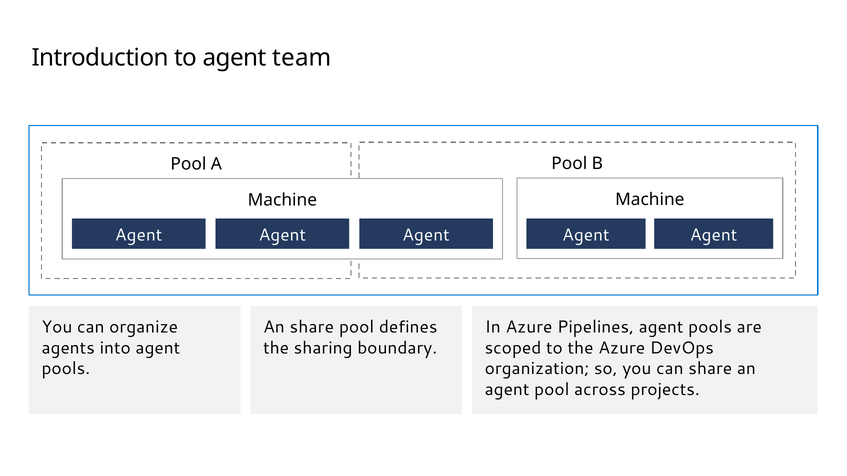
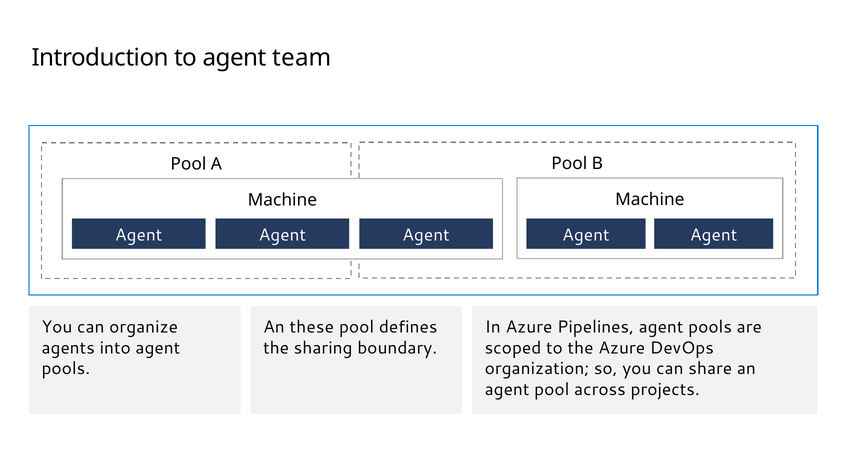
An share: share -> these (312, 327)
